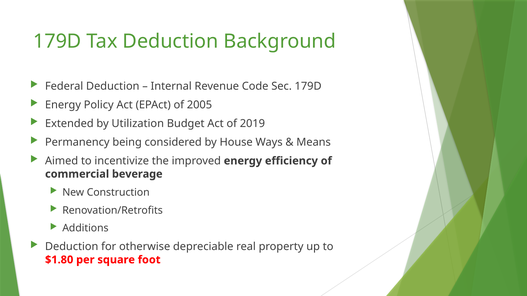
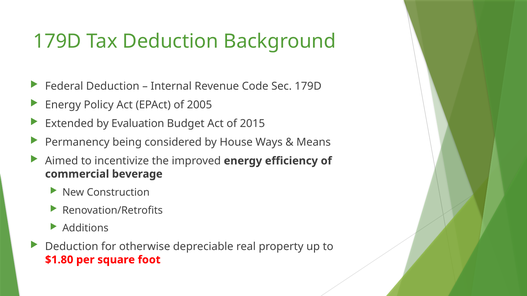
Utilization: Utilization -> Evaluation (138, 124)
2019: 2019 -> 2015 (252, 124)
